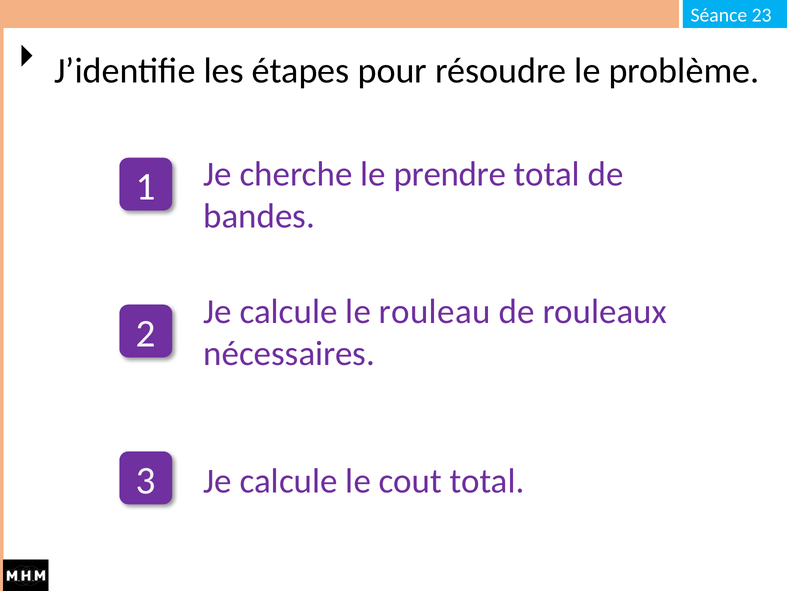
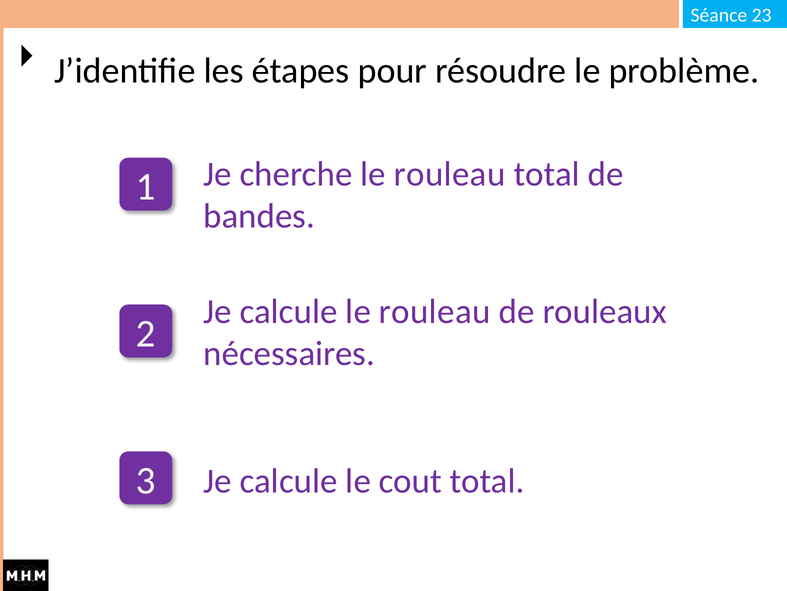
cherche le prendre: prendre -> rouleau (450, 174)
